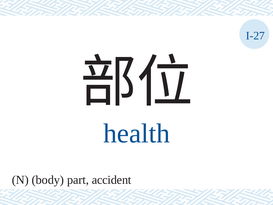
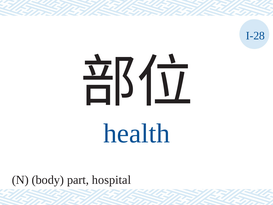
I-27: I-27 -> I-28 (255, 36)
accident: accident -> hospital (111, 180)
